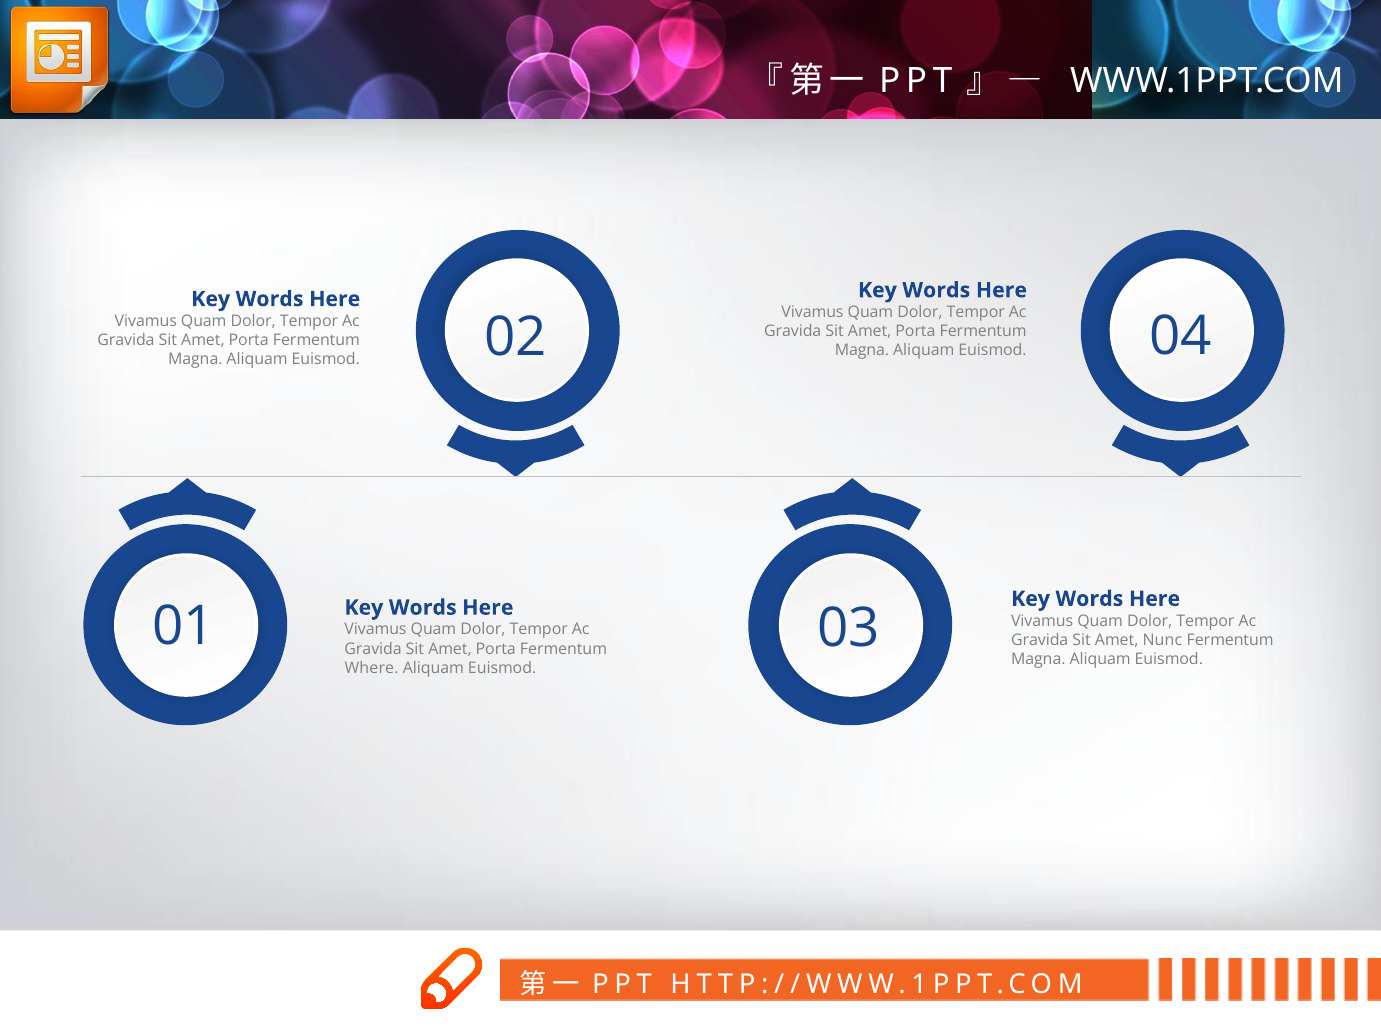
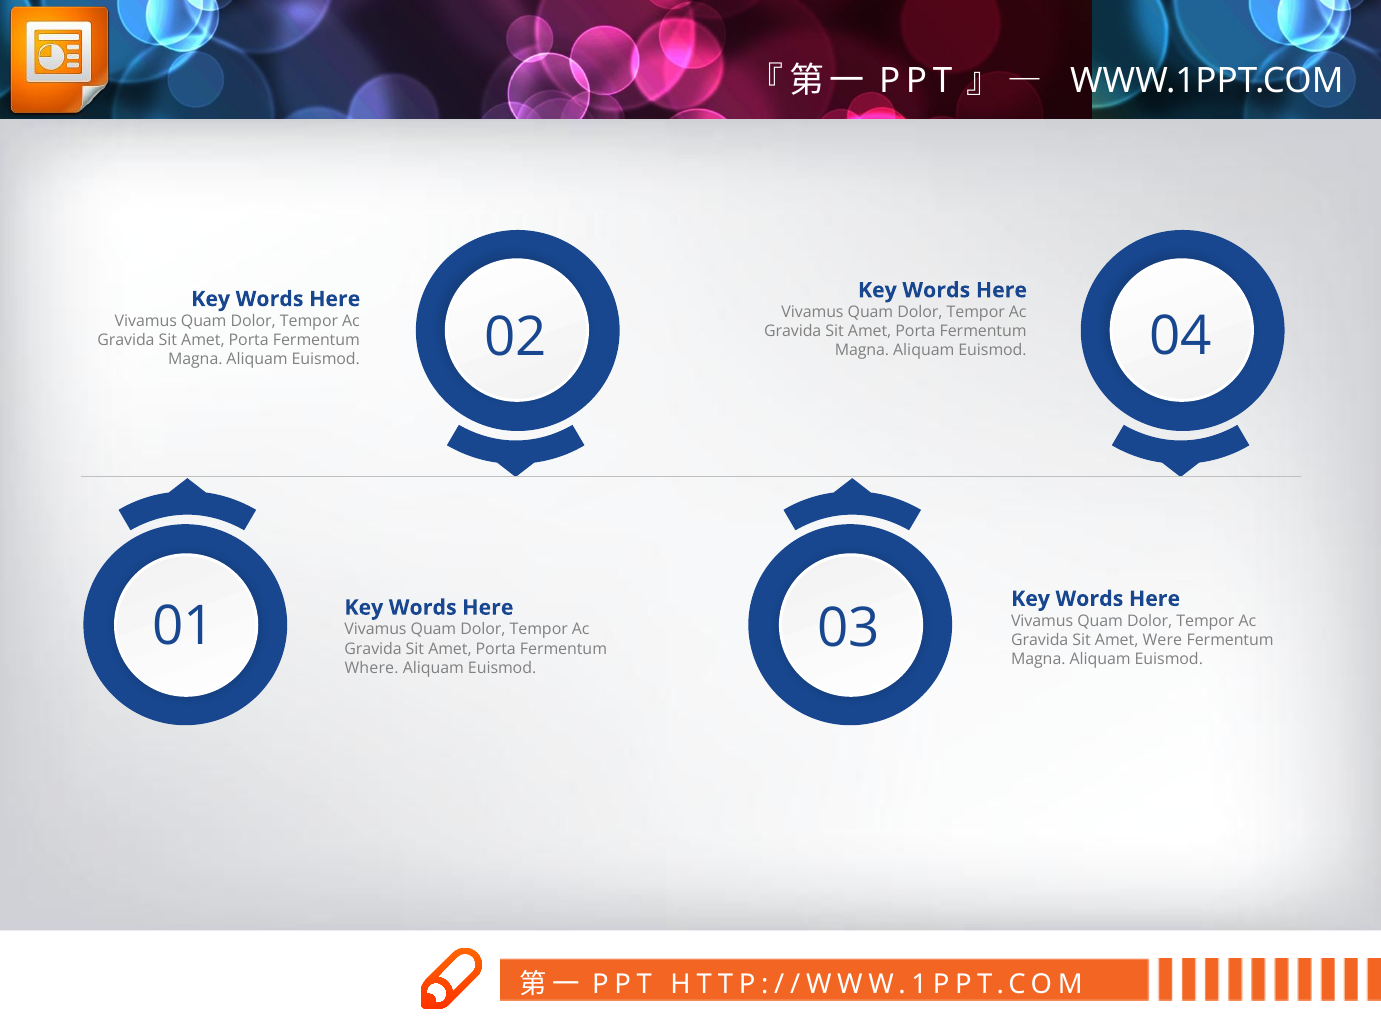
Nunc: Nunc -> Were (1162, 640)
